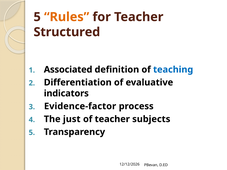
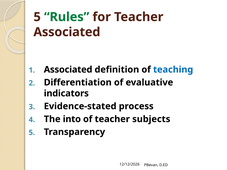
Rules colour: orange -> green (67, 17)
Structured: Structured -> Associated (67, 32)
Evidence-factor: Evidence-factor -> Evidence-stated (80, 106)
just: just -> into (72, 119)
